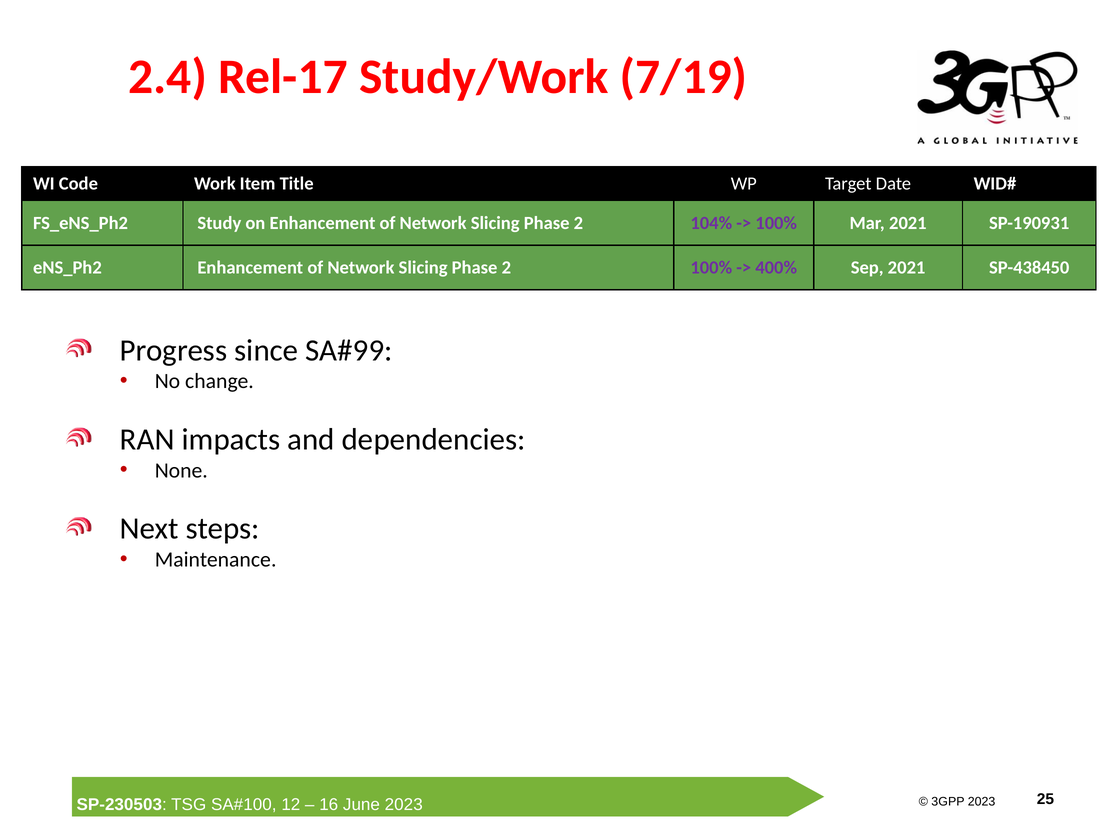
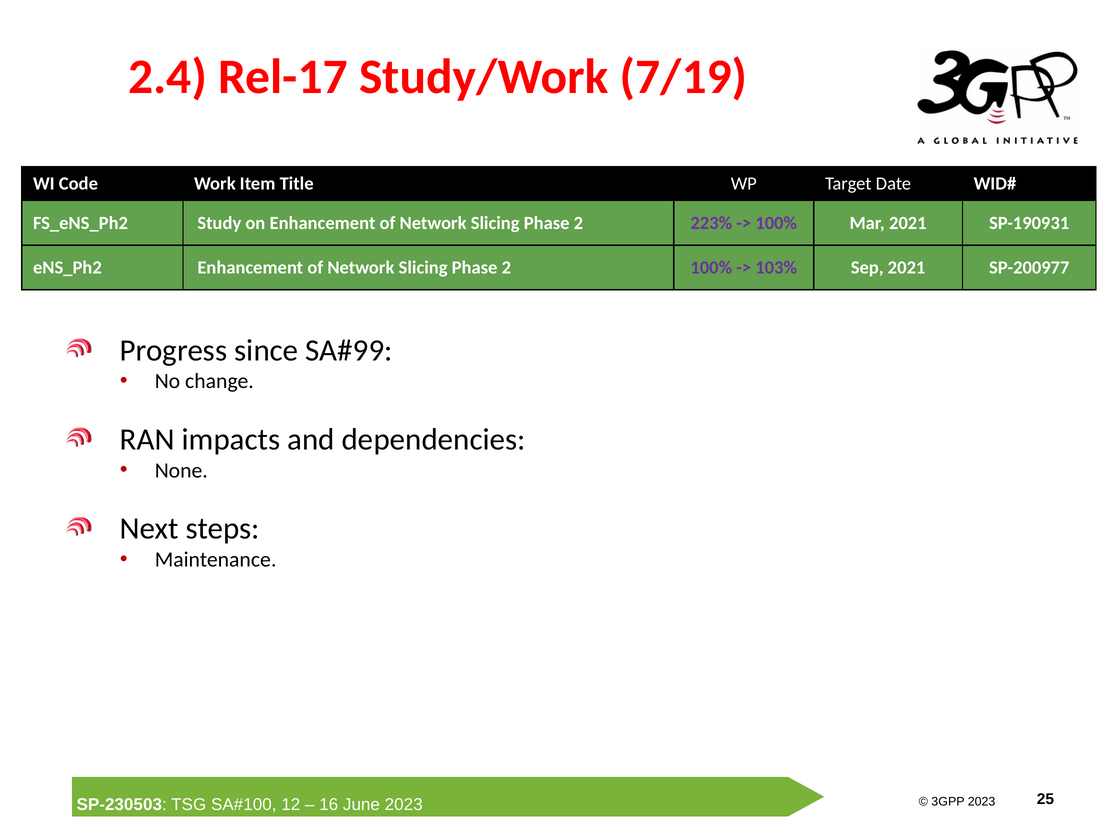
104%: 104% -> 223% (711, 223)
400%: 400% -> 103% (776, 268)
SP-438450: SP-438450 -> SP-200977 (1029, 268)
